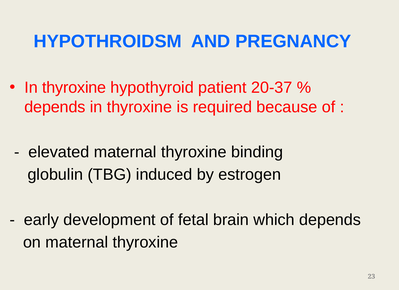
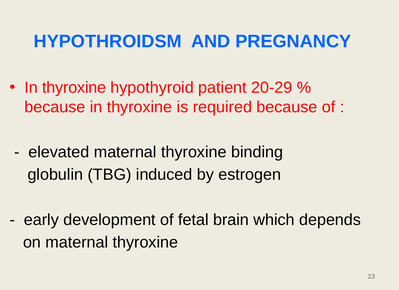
20-37: 20-37 -> 20-29 (272, 88)
depends: depends -> because (55, 107)
